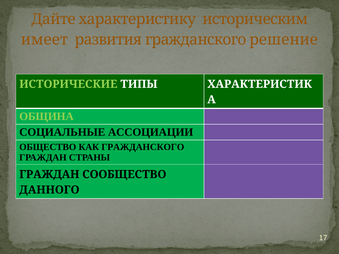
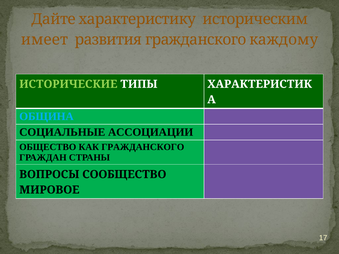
решение: решение -> каждому (284, 40)
ОБЩИНА colour: light green -> light blue (46, 116)
ГРАЖДАН: ГРАЖДАН -> ВОПРОСЫ (49, 175)
ДАННОГО: ДАННОГО -> МИРОВОЕ (49, 190)
